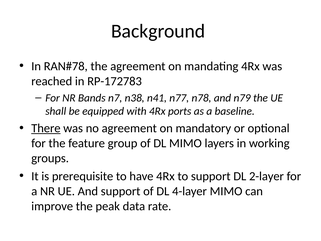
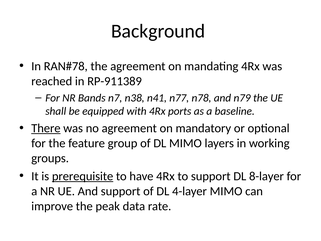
RP-172783: RP-172783 -> RP-911389 (115, 81)
prerequisite underline: none -> present (83, 176)
2-layer: 2-layer -> 8-layer (266, 176)
